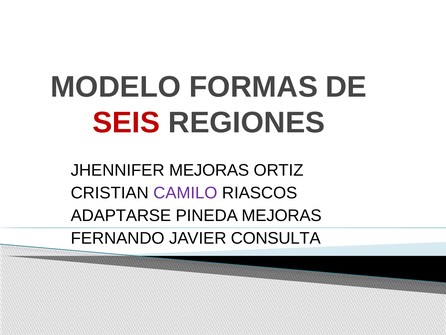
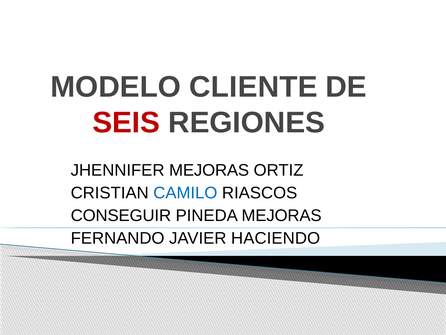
FORMAS: FORMAS -> CLIENTE (253, 87)
CAMILO colour: purple -> blue (185, 193)
ADAPTARSE: ADAPTARSE -> CONSEGUIR (121, 215)
CONSULTA: CONSULTA -> HACIENDO (276, 238)
